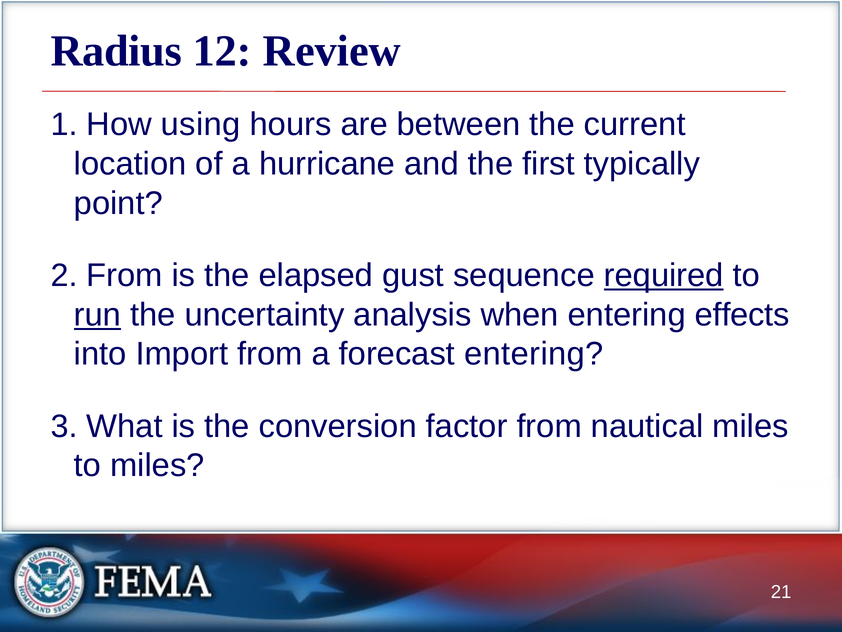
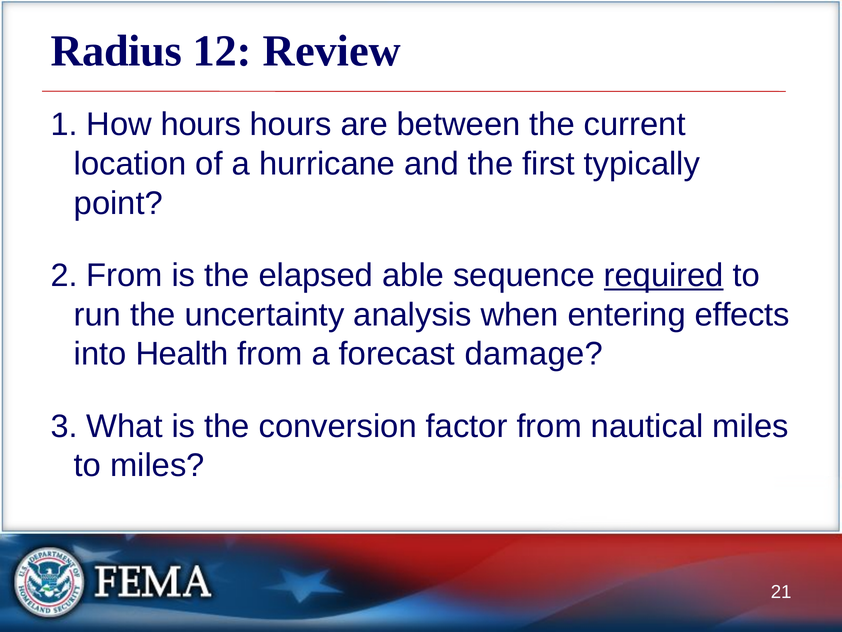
How using: using -> hours (201, 125)
gust: gust -> able (413, 275)
run underline: present -> none (98, 315)
Import: Import -> Health (182, 354)
forecast entering: entering -> damage (534, 354)
